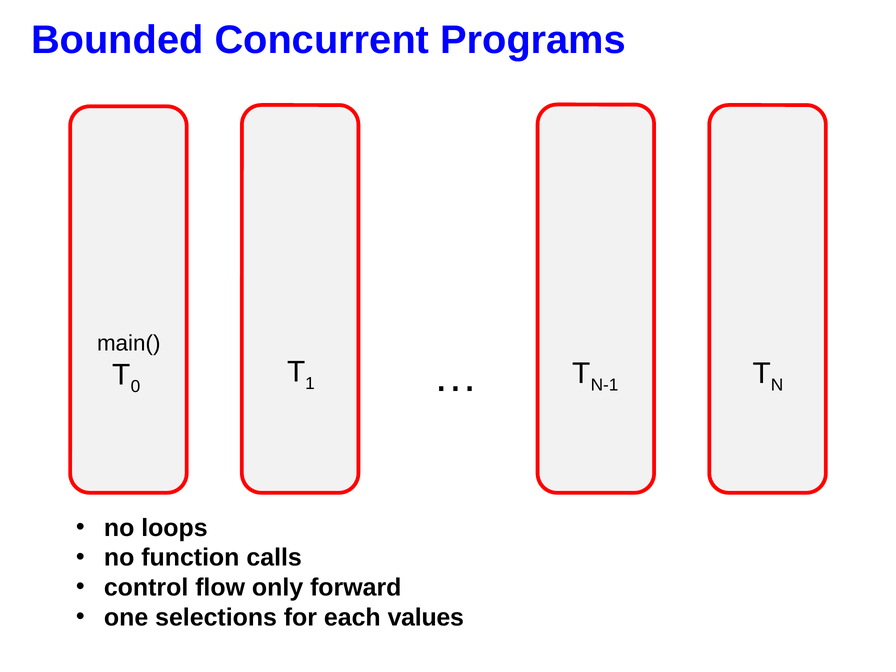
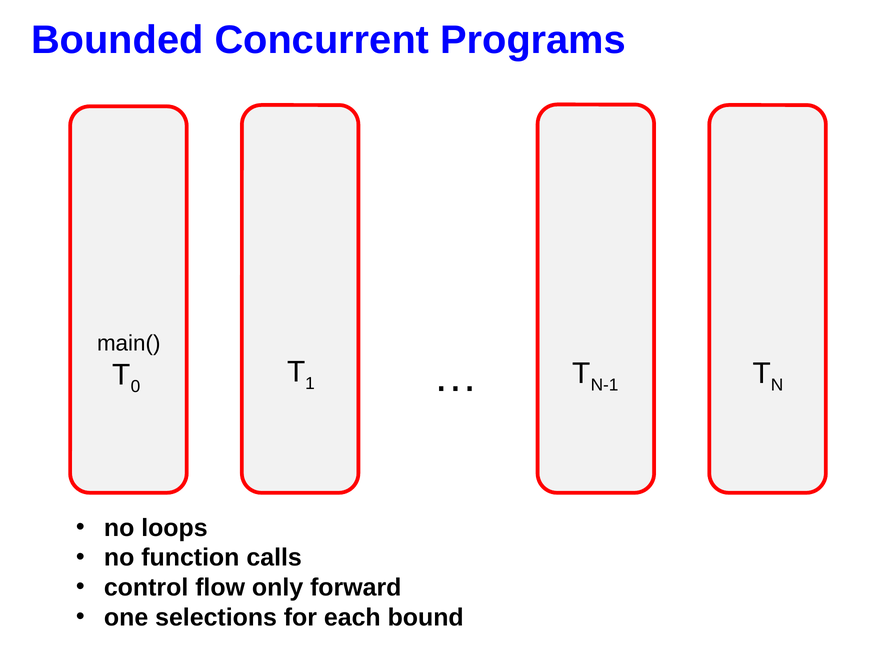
values: values -> bound (426, 617)
